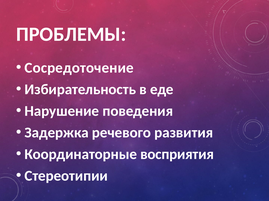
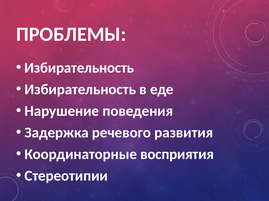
Сосредоточение: Сосредоточение -> Избирательность (79, 68)
